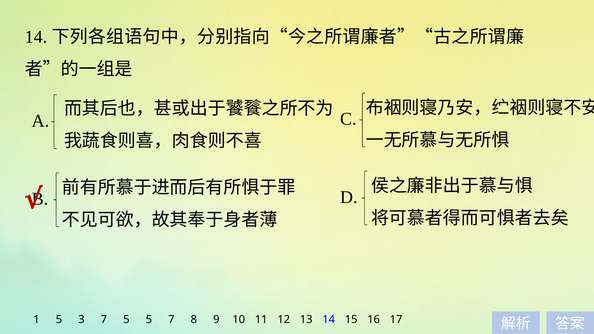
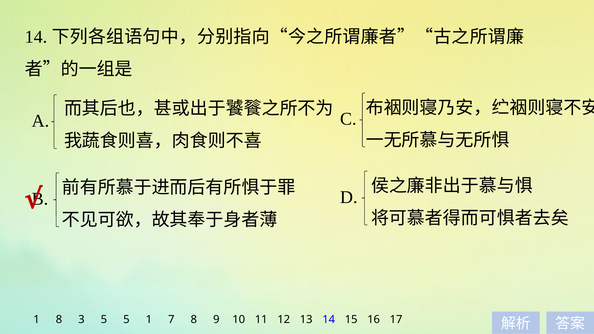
1 5: 5 -> 8 (59, 320)
3 7: 7 -> 5 (104, 320)
5 5: 5 -> 1 (149, 320)
